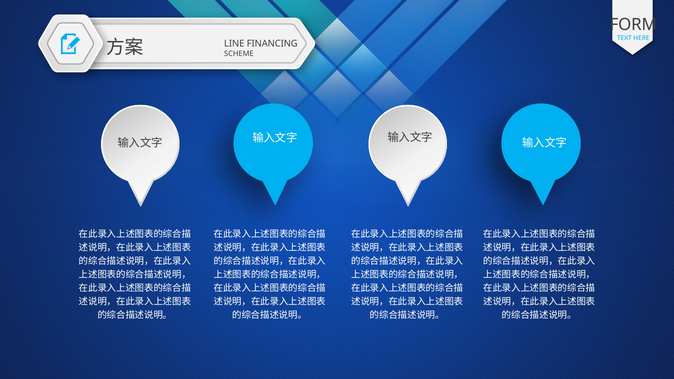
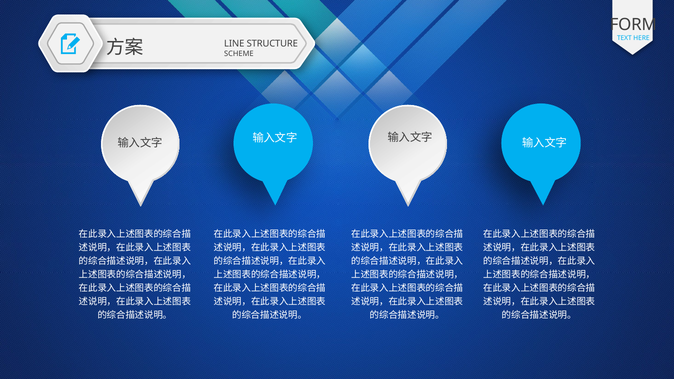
FINANCING: FINANCING -> STRUCTURE (272, 44)
